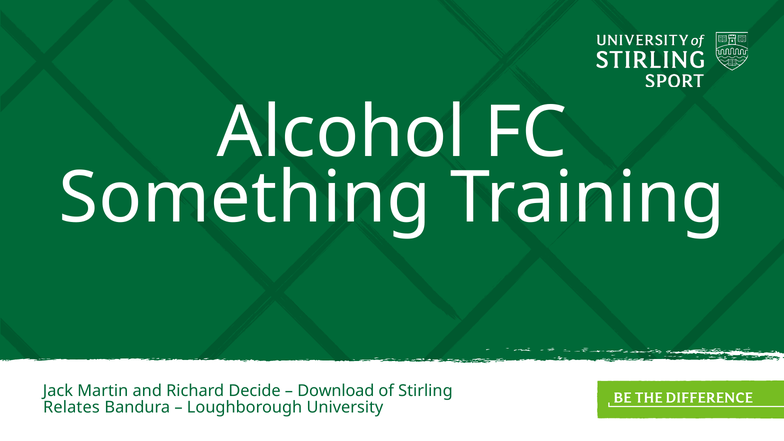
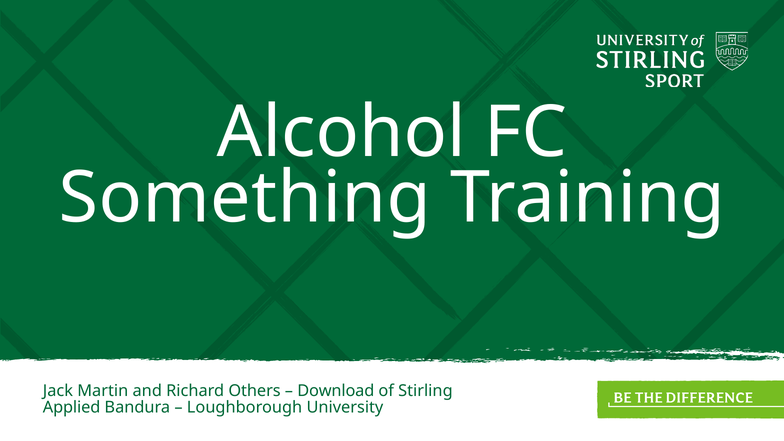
Decide: Decide -> Others (255, 391)
Relates: Relates -> Applied (72, 407)
